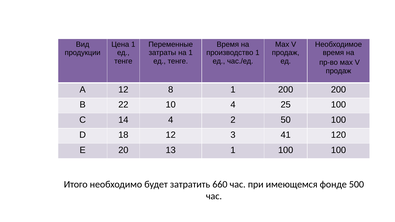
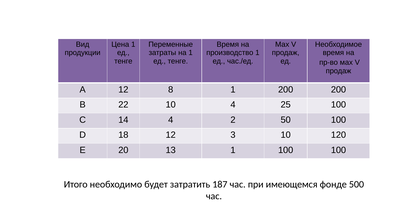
3 41: 41 -> 10 (286, 135)
660: 660 -> 187 (220, 184)
